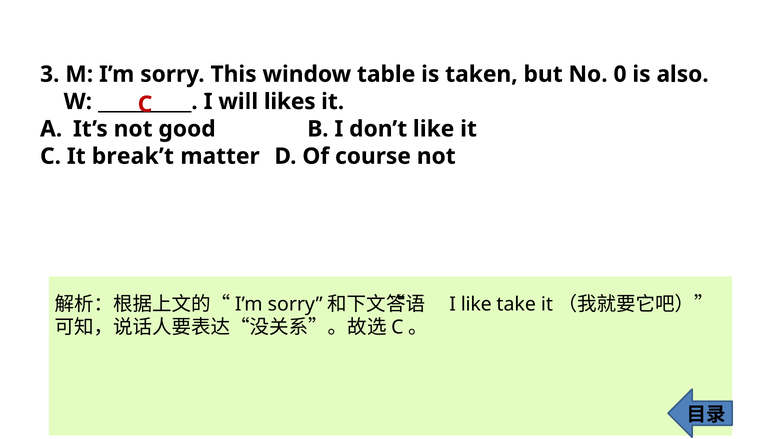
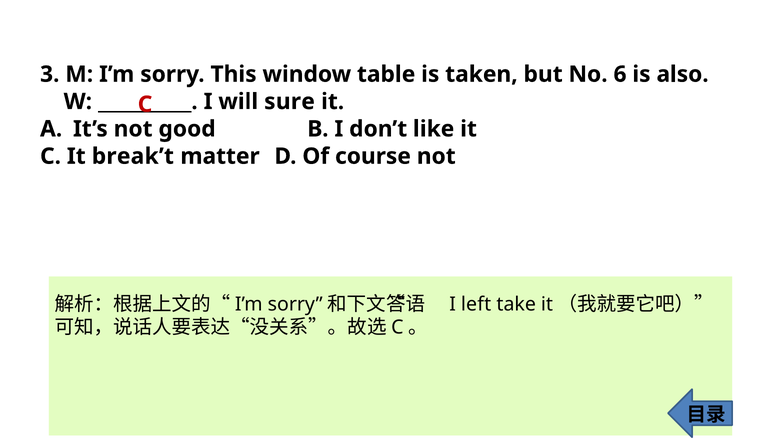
0: 0 -> 6 (620, 74)
likes: likes -> sure (289, 102)
I like: like -> left (476, 304)
